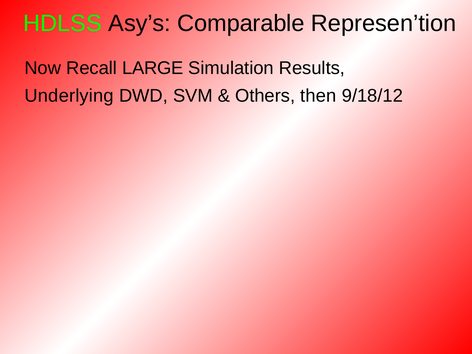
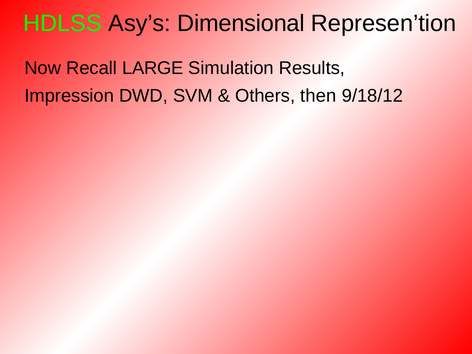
Comparable: Comparable -> Dimensional (241, 23)
Underlying: Underlying -> Impression (69, 96)
